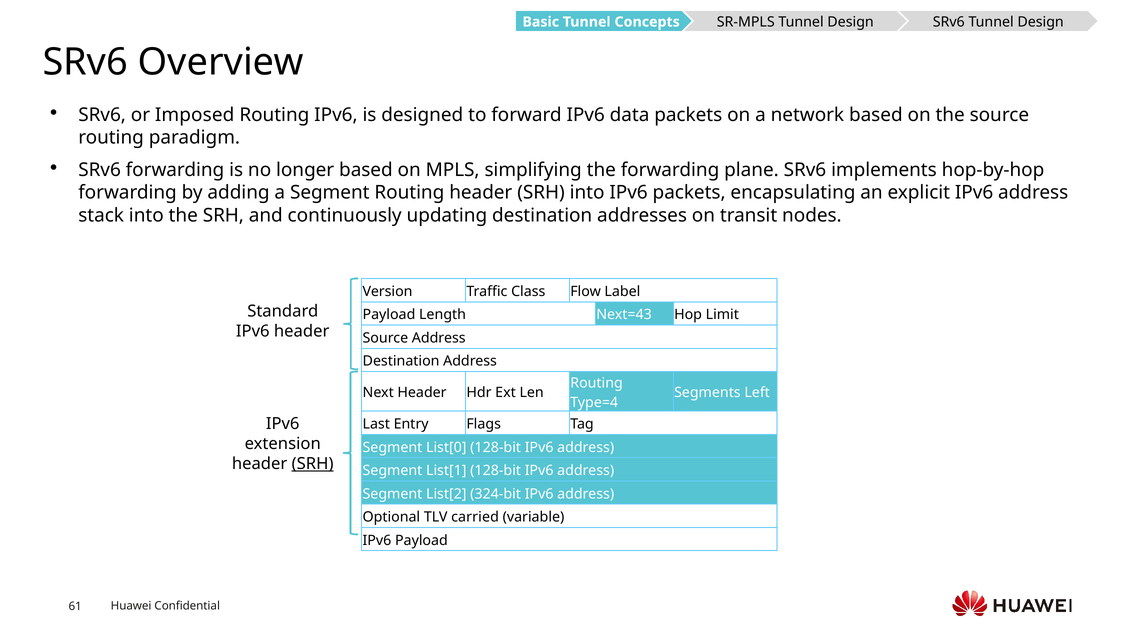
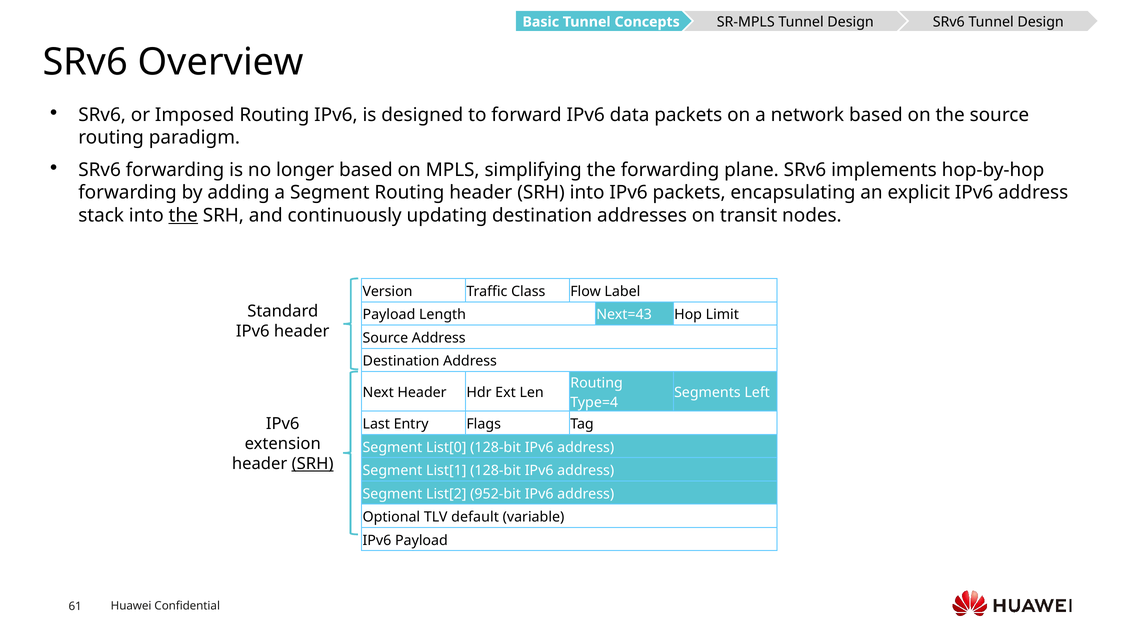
the underline: none -> present (183, 215)
324-bit: 324-bit -> 952-bit (496, 494)
carried: carried -> default (475, 517)
